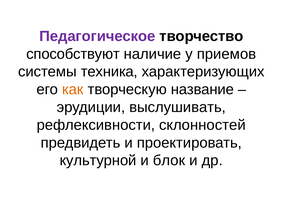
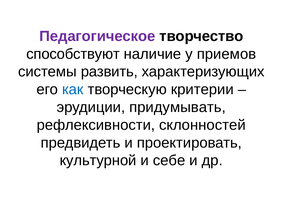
техника: техника -> развить (109, 72)
как colour: orange -> blue (73, 89)
название: название -> критерии (202, 89)
выслушивать: выслушивать -> придумывать (178, 107)
блок: блок -> себе (169, 161)
